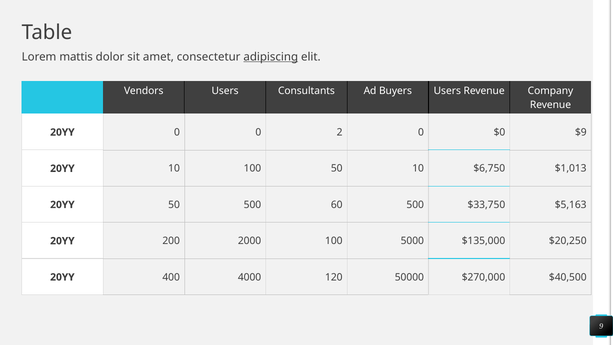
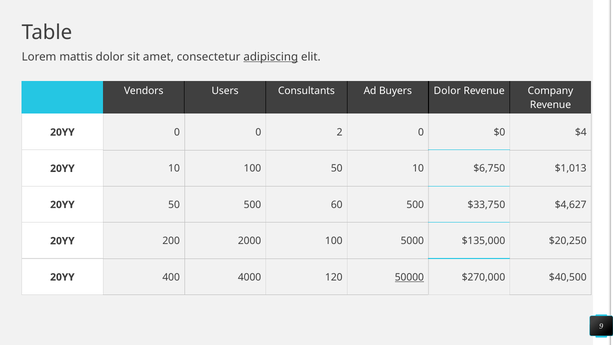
Buyers Users: Users -> Dolor (447, 91)
$9: $9 -> $4 (581, 132)
$5,163: $5,163 -> $4,627 (571, 205)
50000 underline: none -> present (409, 277)
